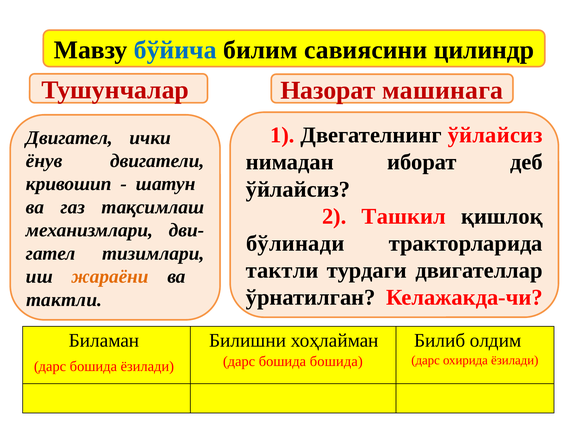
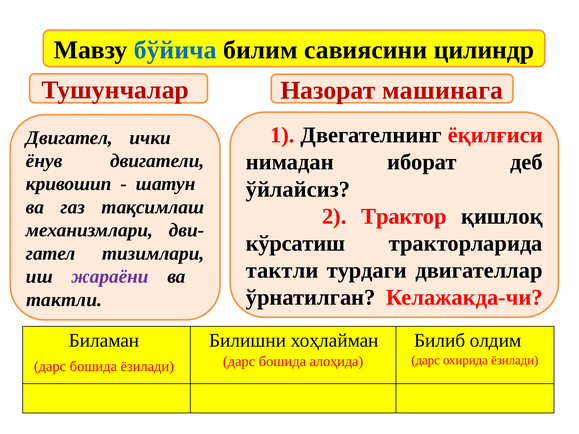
Двегателнинг ўйлайсиз: ўйлайсиз -> ёқилғиси (495, 135)
Ташкил: Ташкил -> Трактор (404, 216)
бўлинади: бўлинади -> кўрсатиш (295, 243)
жараёни colour: orange -> purple (110, 277)
бошида бошида: бошида -> алоҳида (336, 362)
